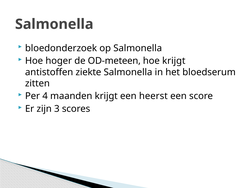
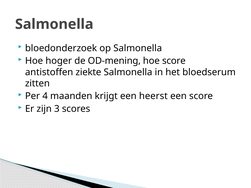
OD-meteen: OD-meteen -> OD-mening (114, 61)
hoe krijgt: krijgt -> score (174, 61)
